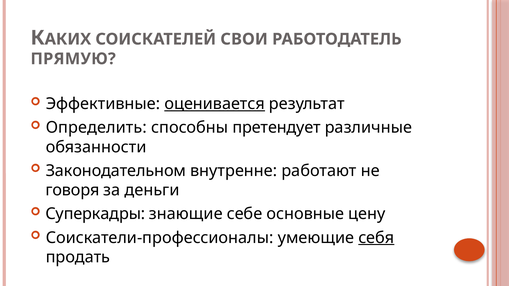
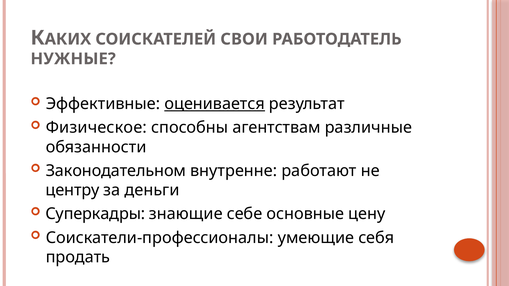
ПРЯМУЮ: ПРЯМУЮ -> НУЖНЫЕ (73, 59)
Определить: Определить -> Физическое (96, 128)
претендует: претендует -> агентствам (277, 128)
говоря: говоря -> центру (72, 190)
себя underline: present -> none (376, 238)
